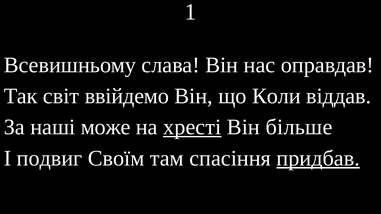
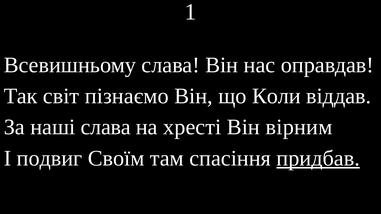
ввійдемо: ввійдемо -> пізнаємо (127, 96)
наші може: може -> слава (106, 127)
хресті underline: present -> none (192, 127)
більше: більше -> вірним (299, 127)
